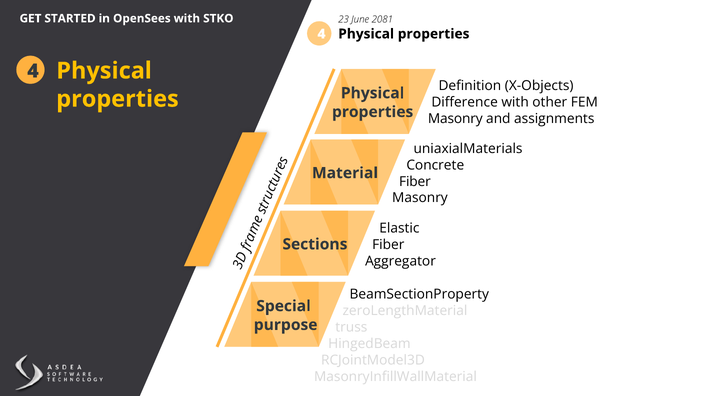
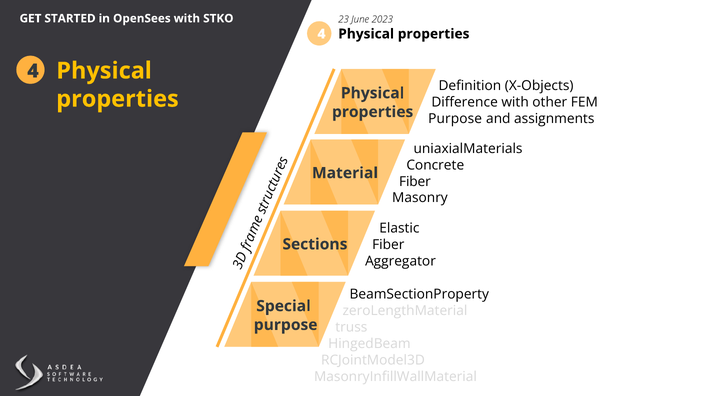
2081: 2081 -> 2023 (382, 20)
Masonry: Masonry -> Purpose (455, 119)
